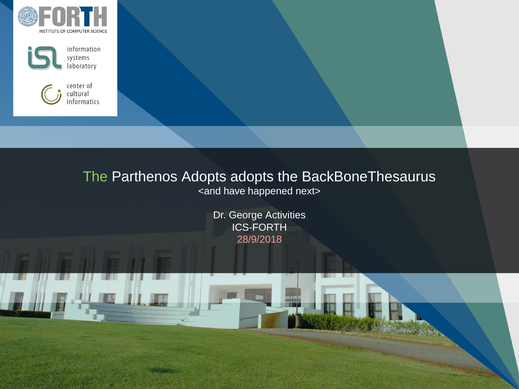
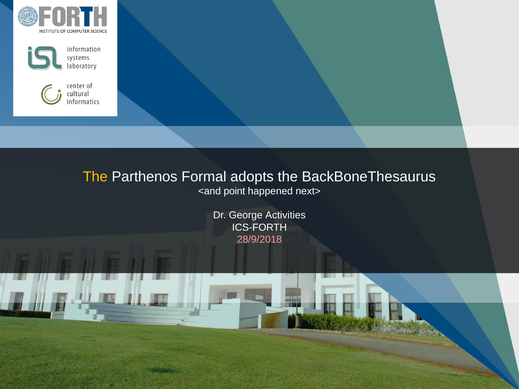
The colour: light green -> yellow (95, 177)
Parthenos Adopts: Adopts -> Formal (204, 177)
have: have -> point (234, 191)
